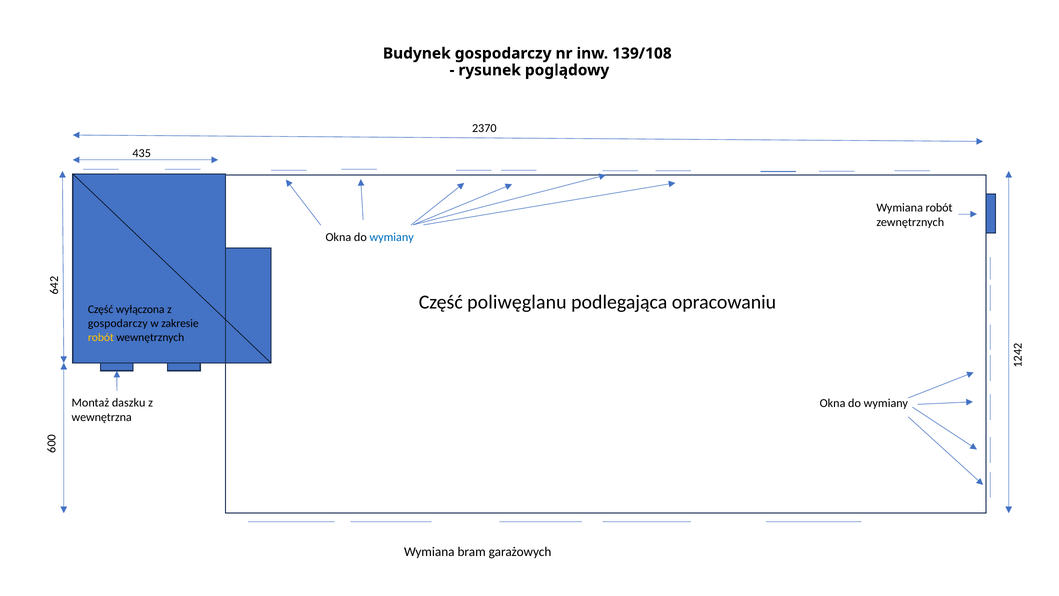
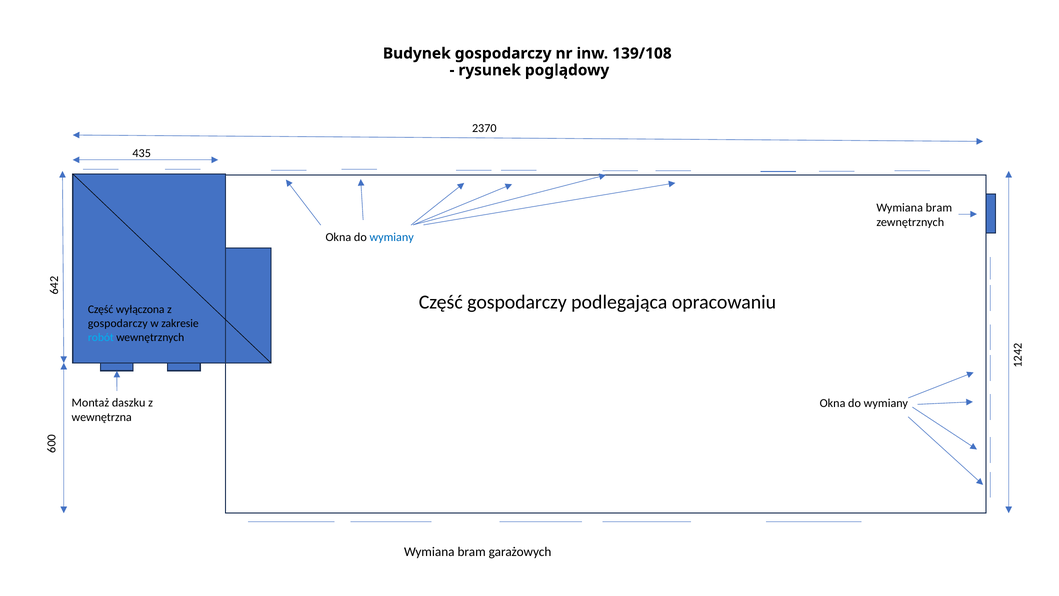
robót: robót -> bram (939, 208)
Część poliwęglanu: poliwęglanu -> gospodarczy (517, 302)
robót colour: yellow -> light blue (101, 337)
